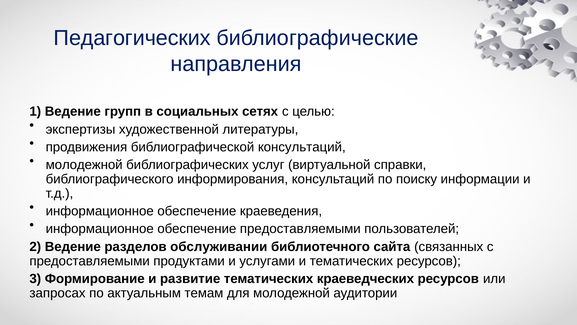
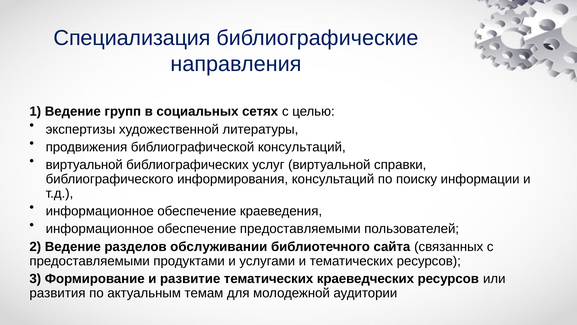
Педагогических: Педагогических -> Специализация (132, 38)
молодежной: молодежной -> виртуальной (84, 165)
запросах: запросах -> развития (57, 293)
